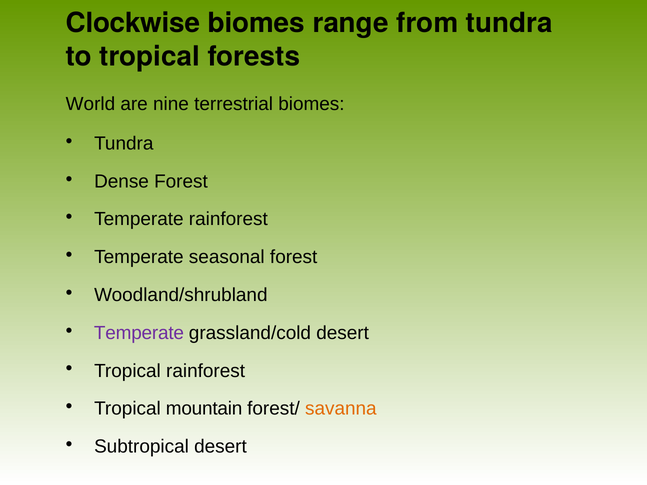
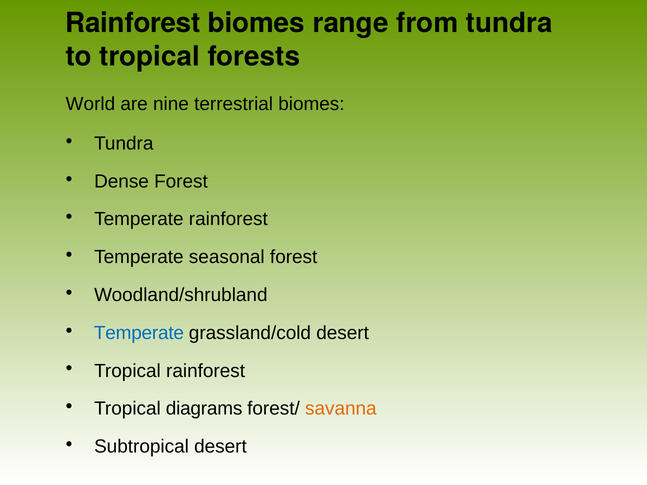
Clockwise: Clockwise -> Rainforest (133, 23)
Temperate colour: purple -> blue (139, 333)
mountain: mountain -> diagrams (204, 409)
